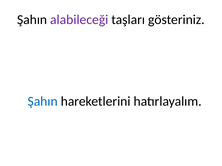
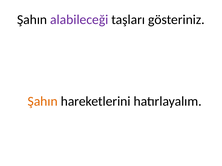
Şahın colour: blue -> orange (43, 102)
